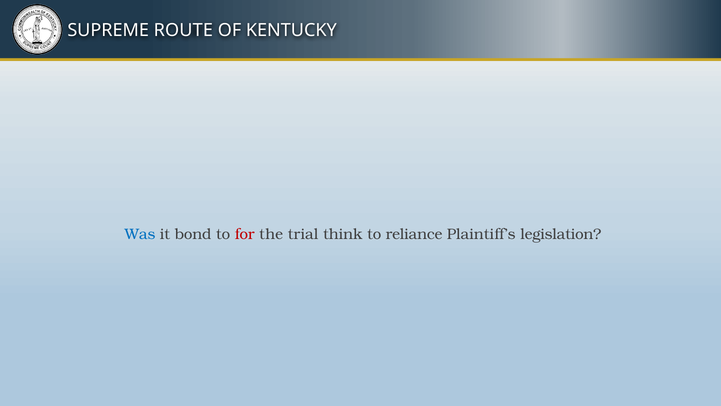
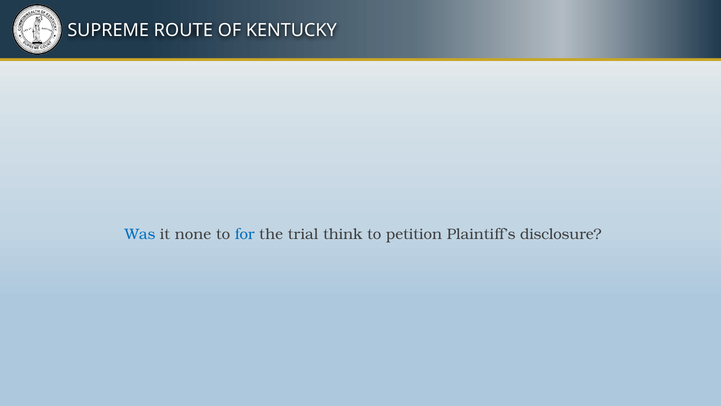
bond: bond -> none (193, 234)
for colour: red -> blue (245, 234)
reliance: reliance -> petition (414, 234)
legislation: legislation -> disclosure (561, 234)
